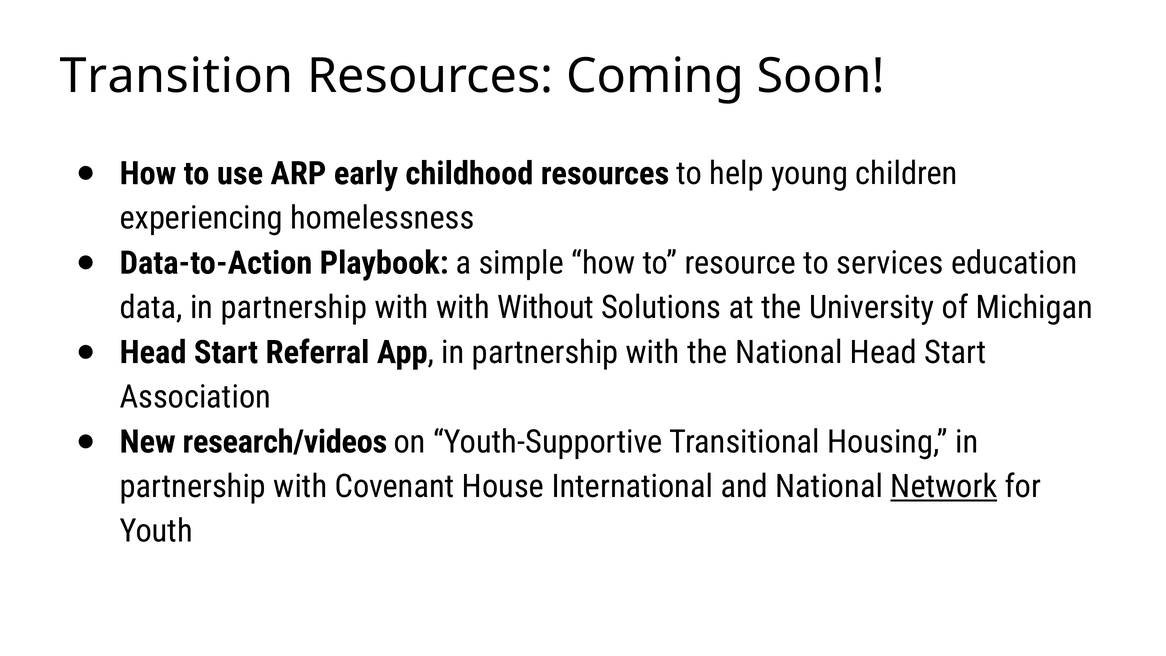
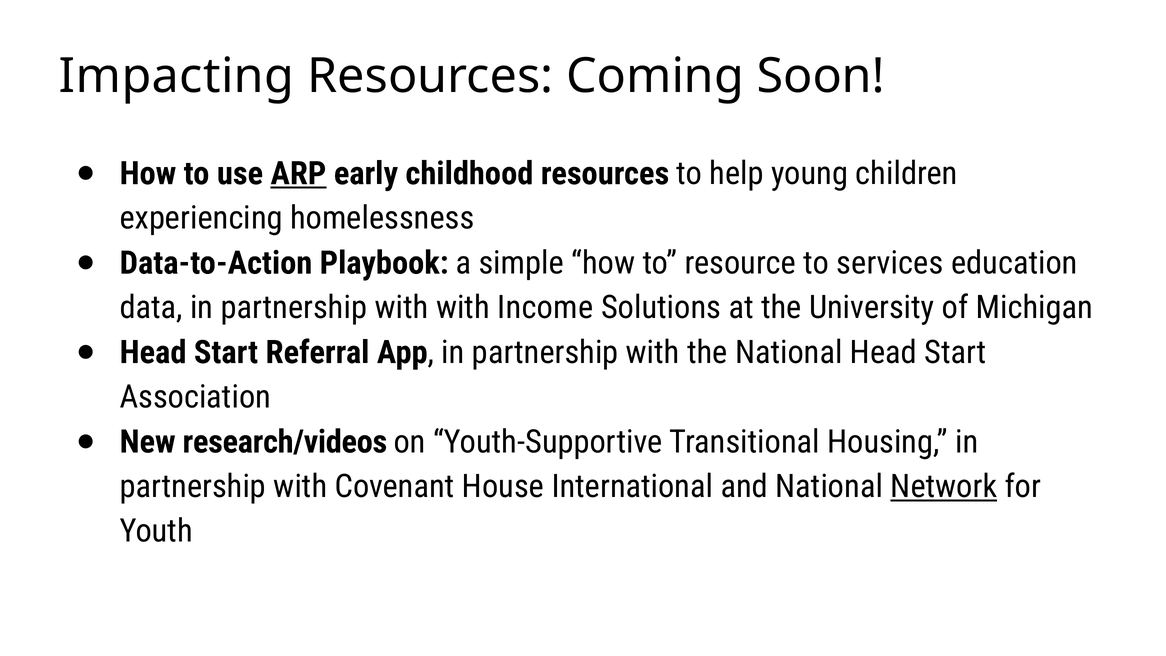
Transition: Transition -> Impacting (177, 76)
ARP underline: none -> present (298, 174)
Without: Without -> Income (545, 308)
